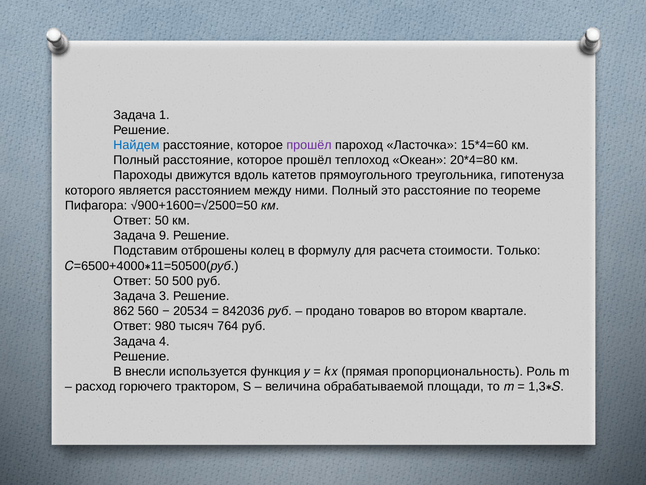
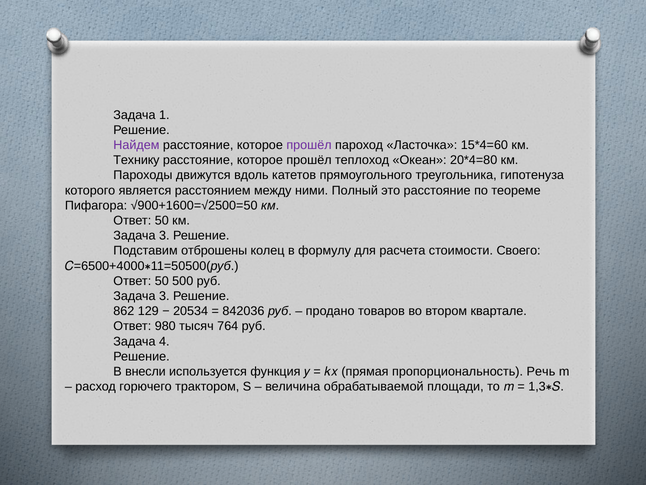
Найдем colour: blue -> purple (136, 145)
Полный: Полный -> Технику (136, 160)
9: 9 -> 3 (164, 235)
Только: Только -> Своего (519, 251)
560: 560 -> 129 (148, 311)
Роль: Роль -> Речь (541, 371)
